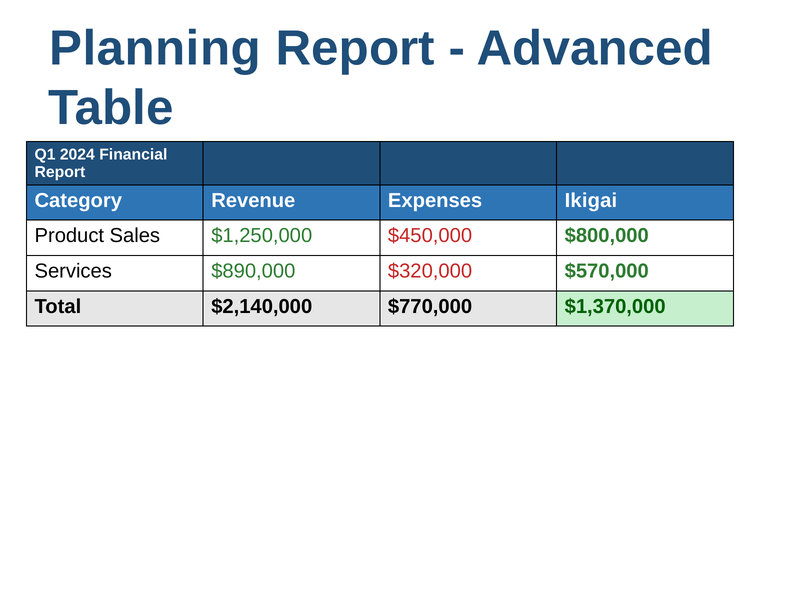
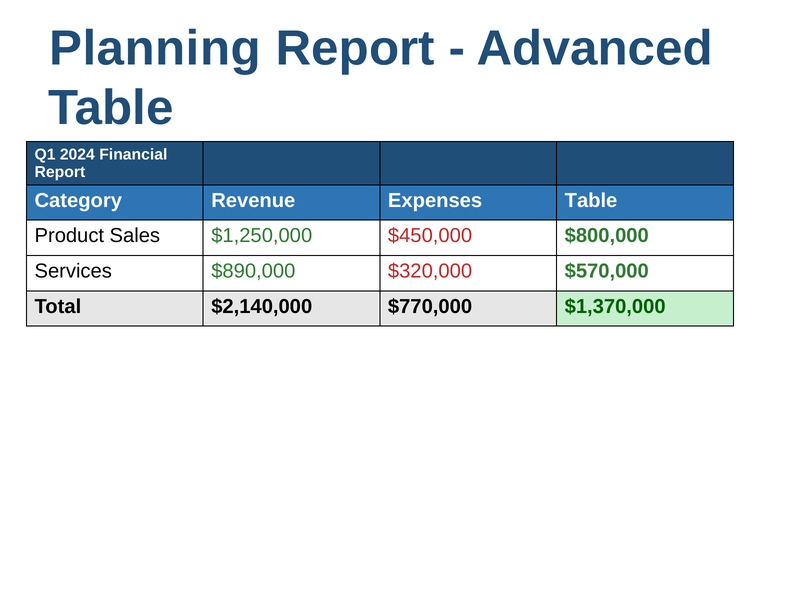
Expenses Ikigai: Ikigai -> Table (591, 200)
